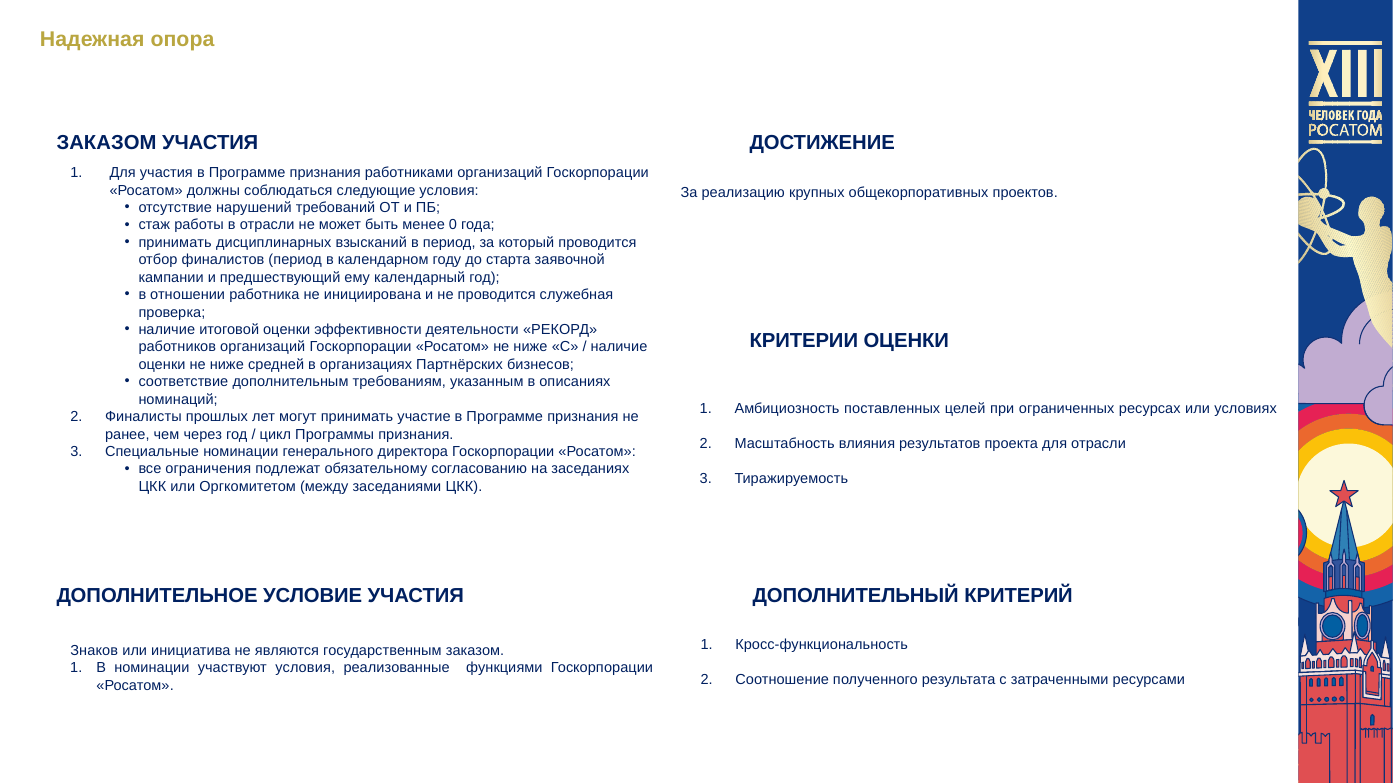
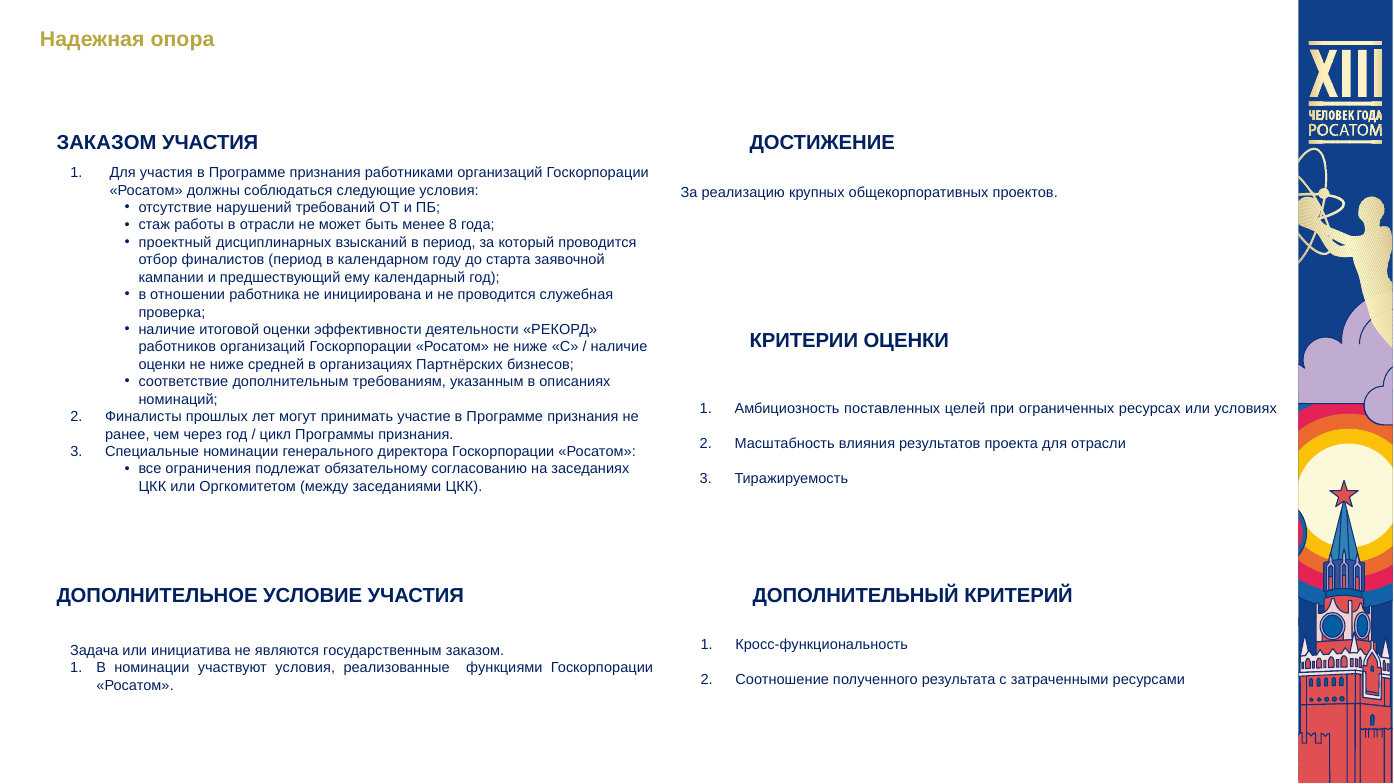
0: 0 -> 8 (453, 225)
принимать: принимать -> проектный (175, 243)
Знаков: Знаков -> Задача (94, 651)
